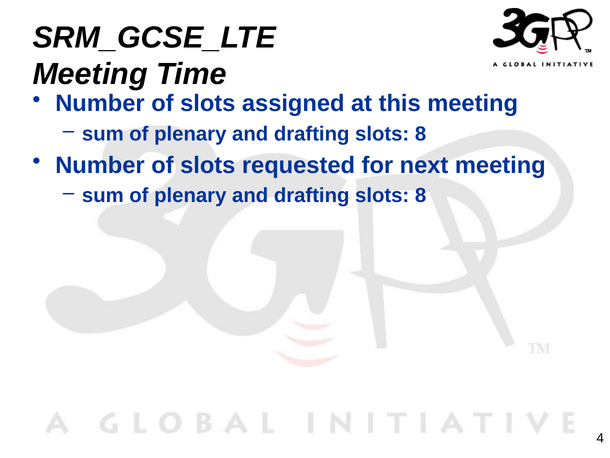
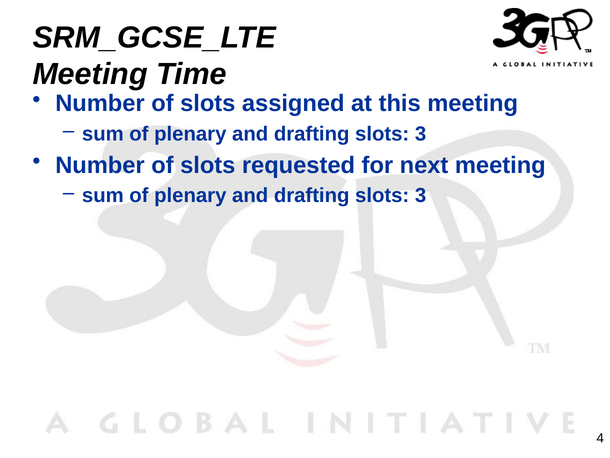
8: 8 -> 3 (421, 134)
8: 8 -> 3 (421, 195)
